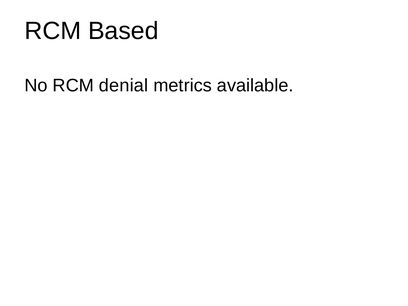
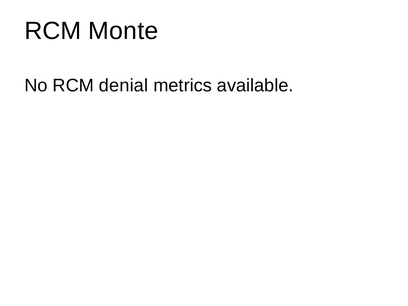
Based: Based -> Monte (123, 31)
